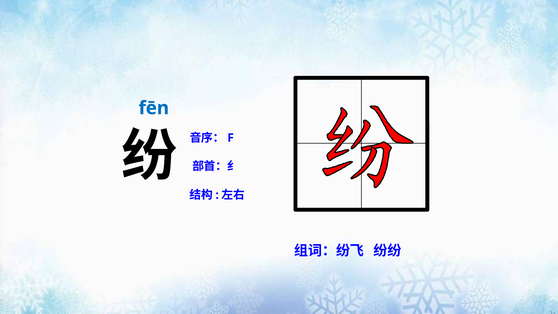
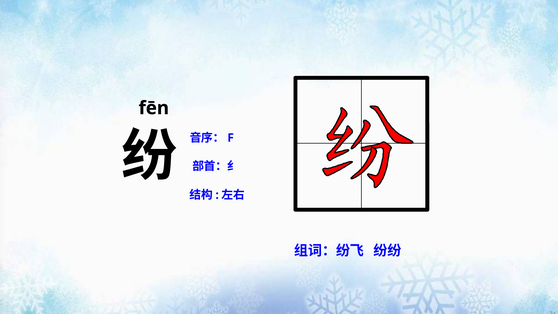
fēn colour: blue -> black (154, 108)
